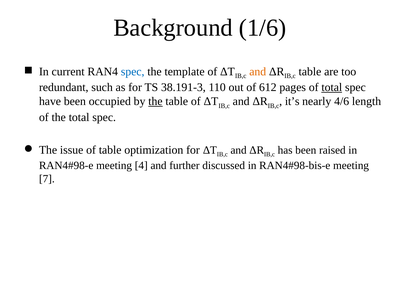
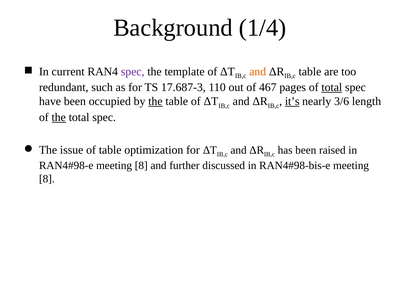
1/6: 1/6 -> 1/4 (263, 28)
spec colour: blue -> purple (133, 72)
38.191-3: 38.191-3 -> 17.687-3 (183, 87)
612: 612 -> 467 (268, 87)
it’s underline: none -> present (292, 101)
4/6: 4/6 -> 3/6 (342, 101)
the underline: none -> present (59, 117)
4: 4 -> 8 (141, 165)
7: 7 -> 8 (47, 179)
